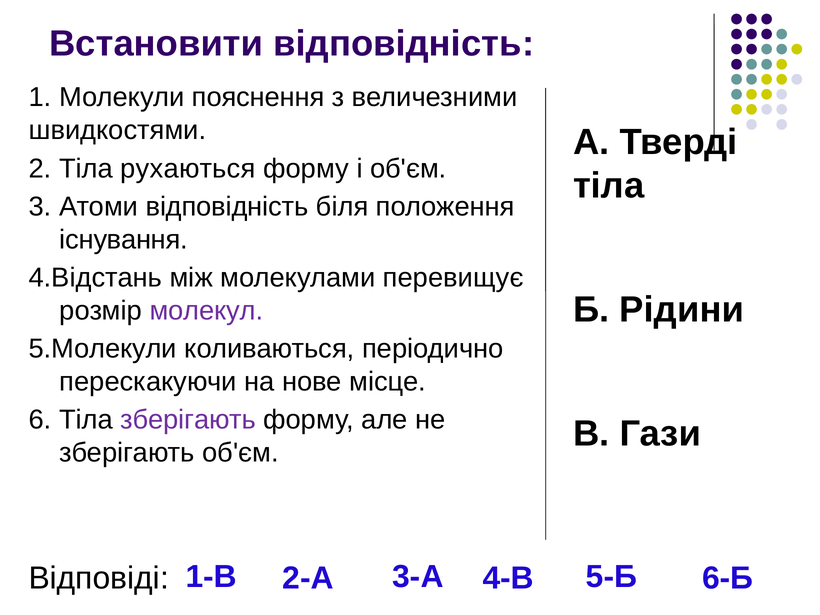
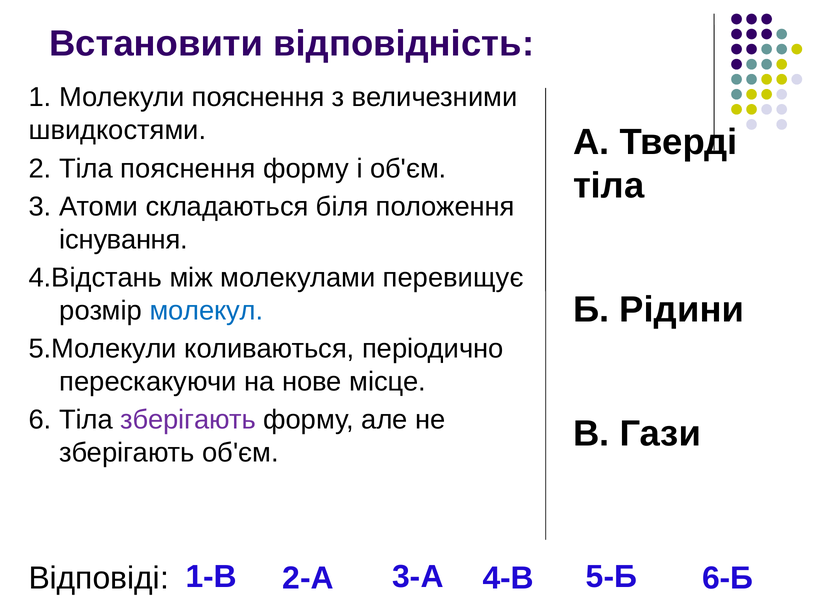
Тіла рухаються: рухаються -> пояснення (188, 169)
Атоми відповідність: відповідність -> складаються (227, 207)
молекул colour: purple -> blue (206, 311)
